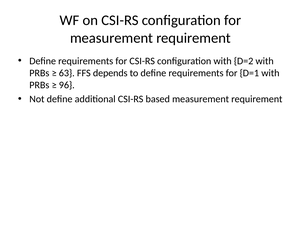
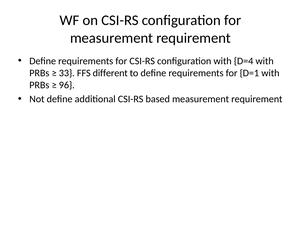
D=2: D=2 -> D=4 (244, 61)
63: 63 -> 33 (67, 73)
depends: depends -> different (110, 73)
